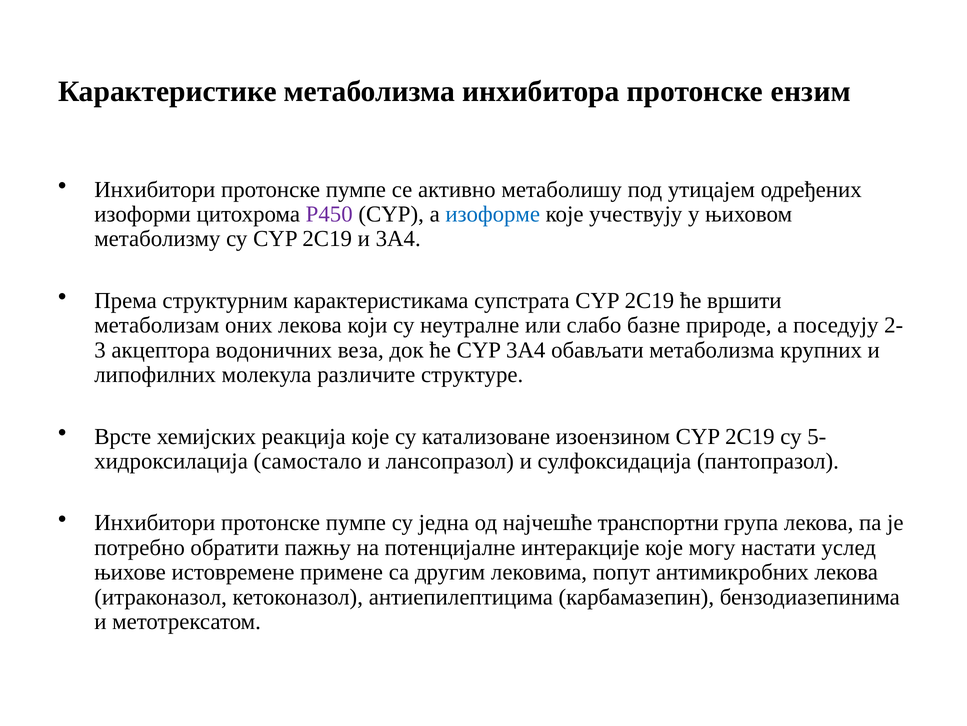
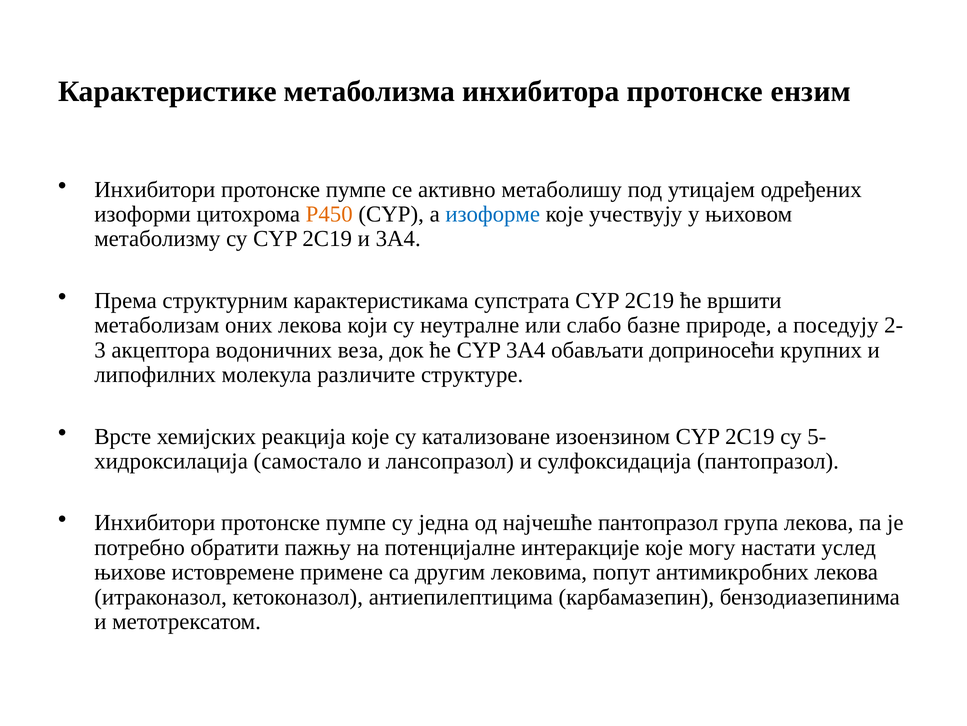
Р450 colour: purple -> orange (329, 214)
обављати метаболизма: метаболизма -> доприносећи (712, 350)
најчешће транспортни: транспортни -> пантопразол (658, 522)
